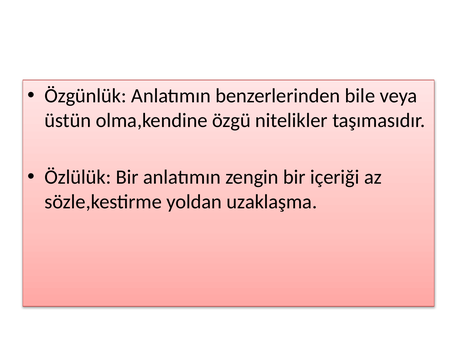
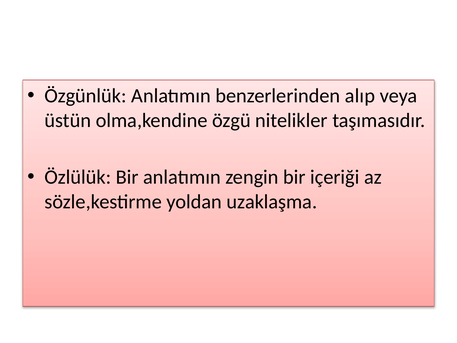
bile: bile -> alıp (360, 96)
